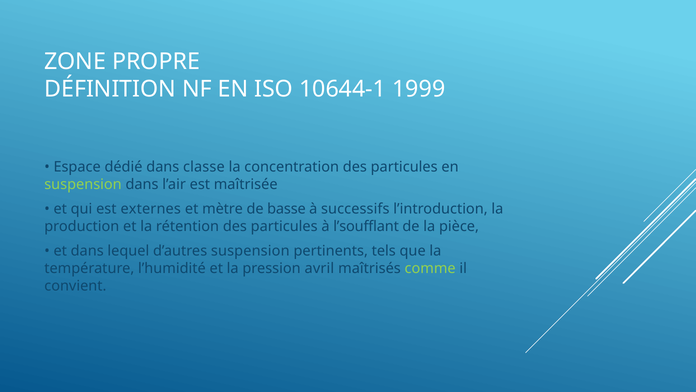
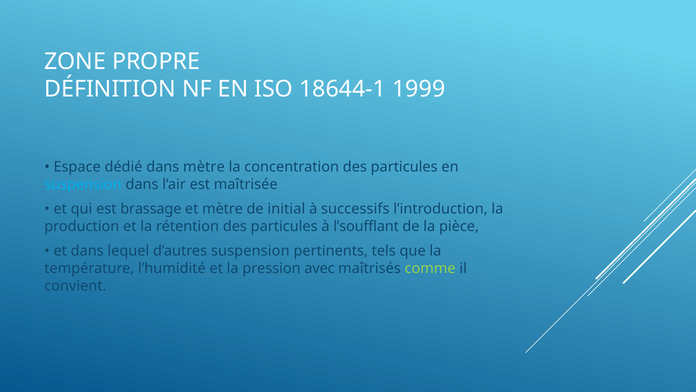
10644-1: 10644-1 -> 18644-1 (343, 89)
dans classe: classe -> mètre (204, 167)
suspension colour: light green -> light blue (83, 184)
externes: externes -> brassage (151, 209)
basse: basse -> initial (286, 209)
avril: avril -> avec (320, 268)
